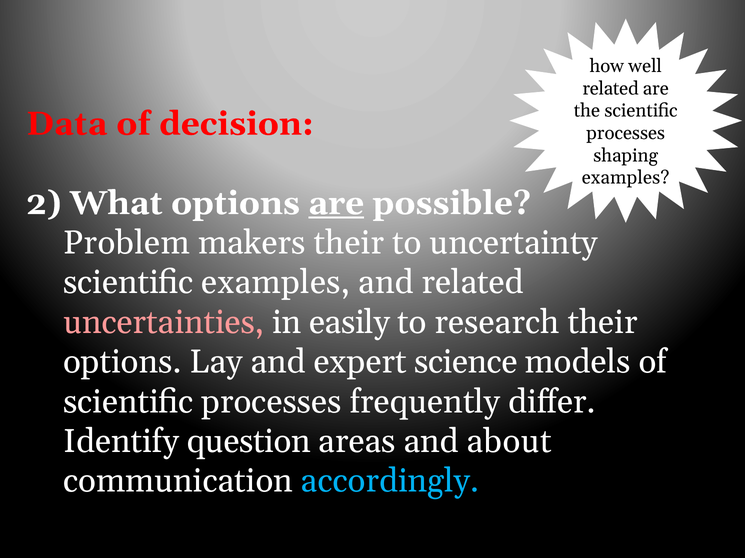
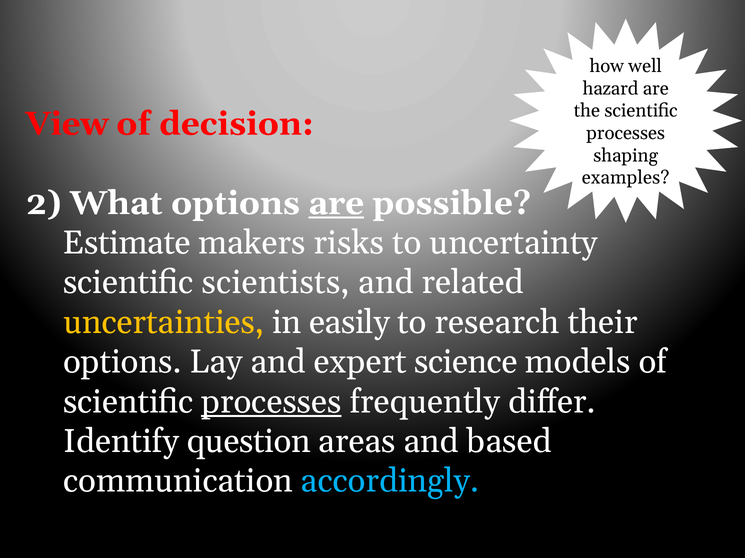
related: related -> hazard (610, 89)
Data: Data -> View (67, 124)
Problem: Problem -> Estimate (127, 243)
makers their: their -> risks (349, 243)
scientific examples: examples -> scientists (276, 283)
uncertainties colour: pink -> yellow (164, 323)
processes underline: none -> present (271, 402)
about: about -> based (509, 442)
